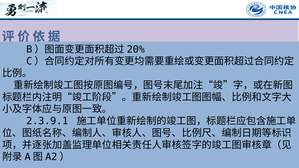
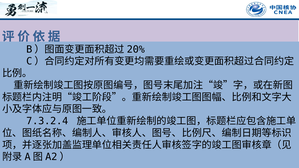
2.3.9.1: 2.3.9.1 -> 7.3.2.4 (47, 121)
